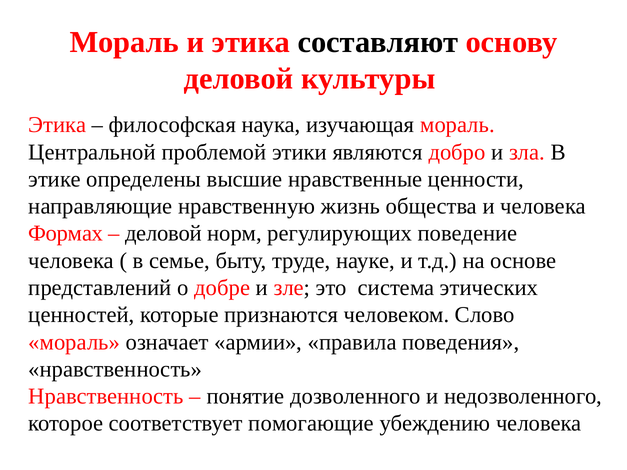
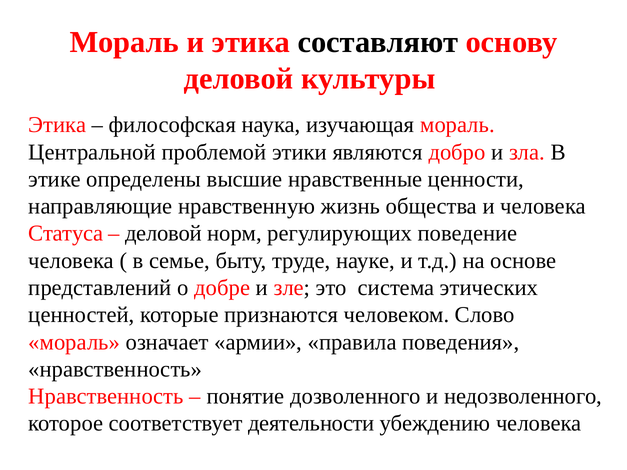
Формах: Формах -> Статуса (66, 234)
помогающие: помогающие -> деятельности (311, 424)
